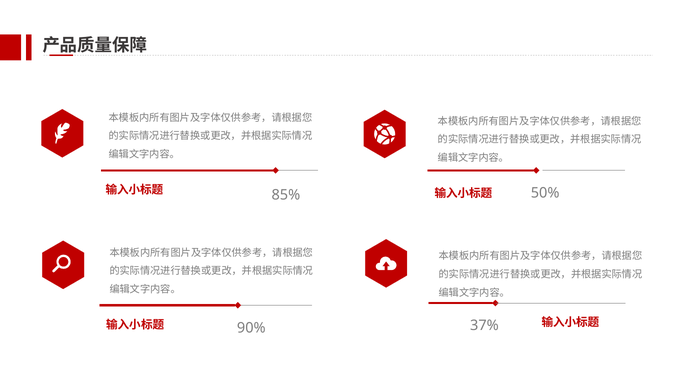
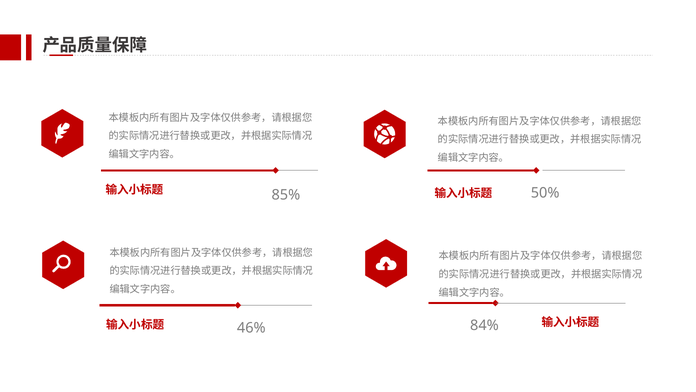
37%: 37% -> 84% (484, 325)
90%: 90% -> 46% (251, 327)
